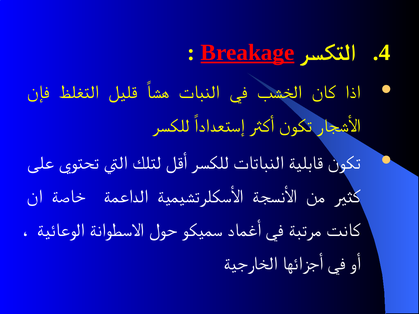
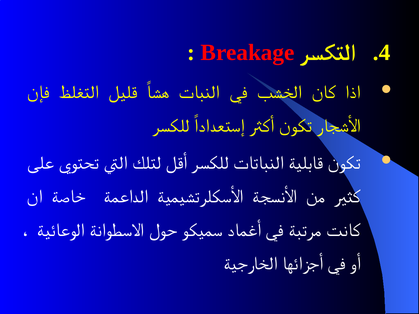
Breakage underline: present -> none (248, 53)
